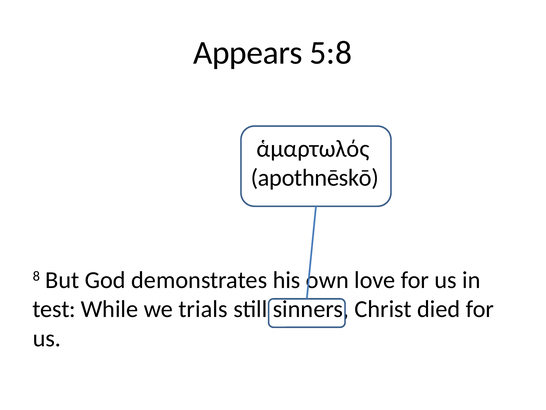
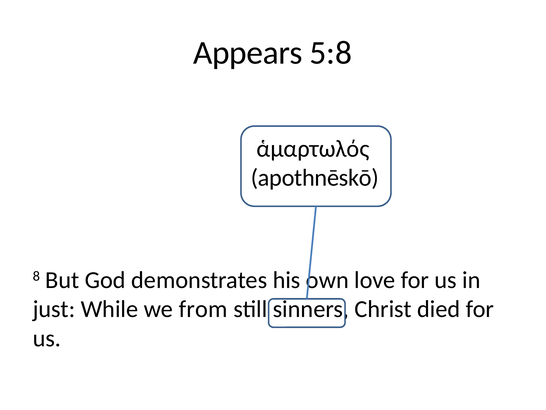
test: test -> just (54, 309)
trials: trials -> from (203, 309)
